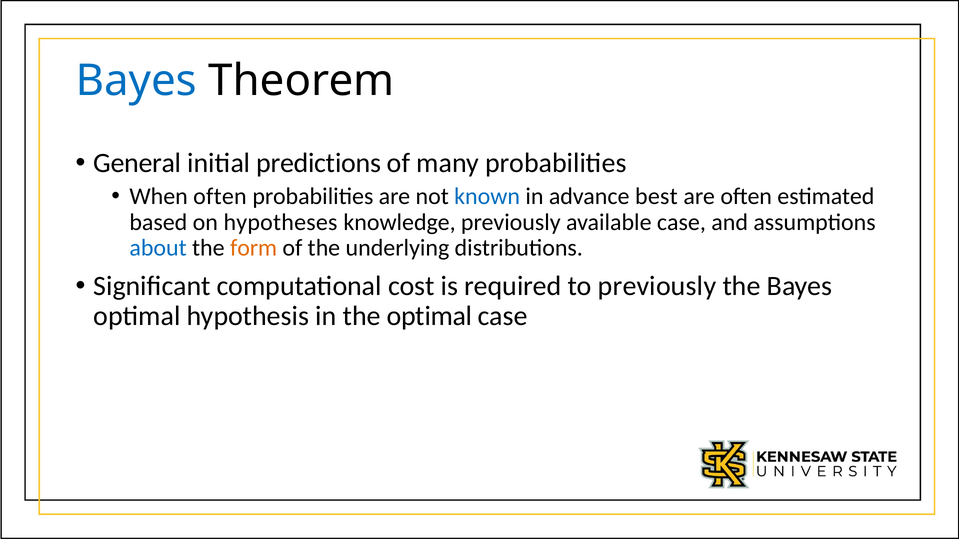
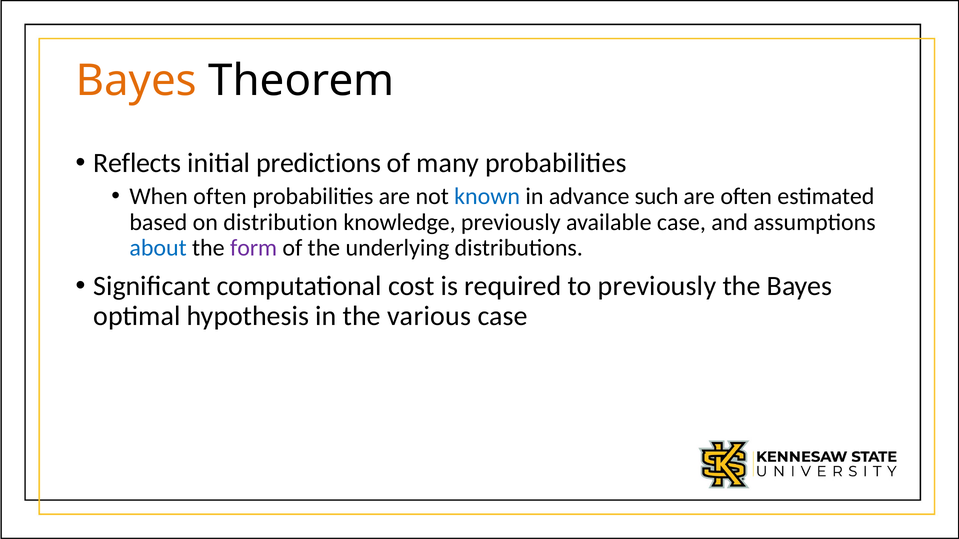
Bayes colour: blue -> orange (136, 81)
General: General -> Reflects (137, 163)
best: best -> such (657, 196)
hypotheses: hypotheses -> distribution (281, 222)
form colour: orange -> purple (254, 248)
the optimal: optimal -> various (429, 316)
